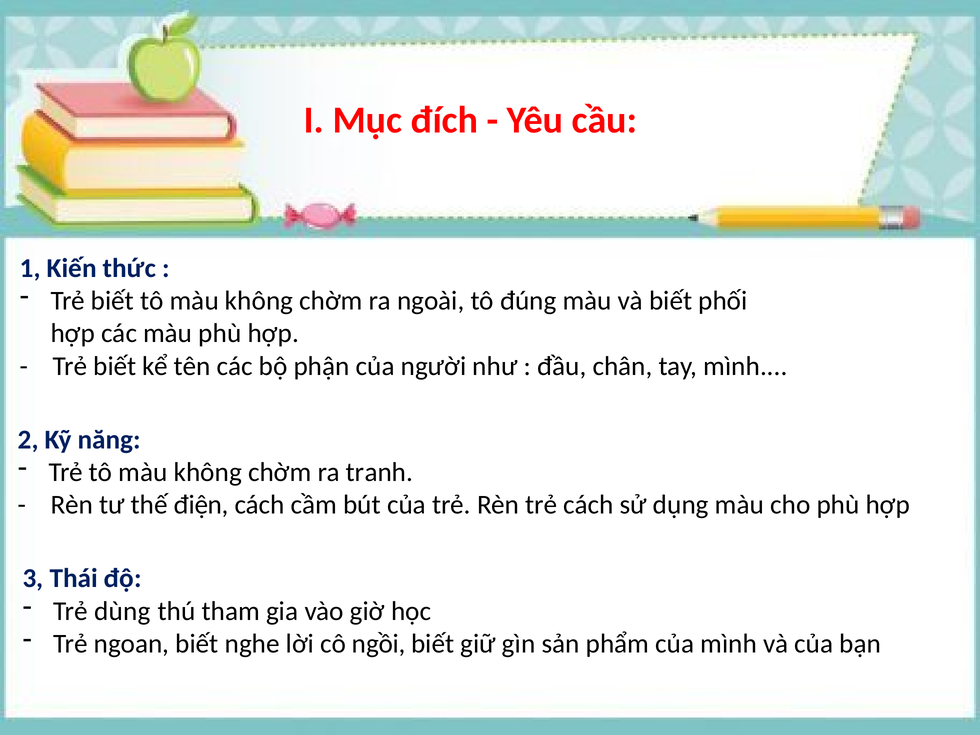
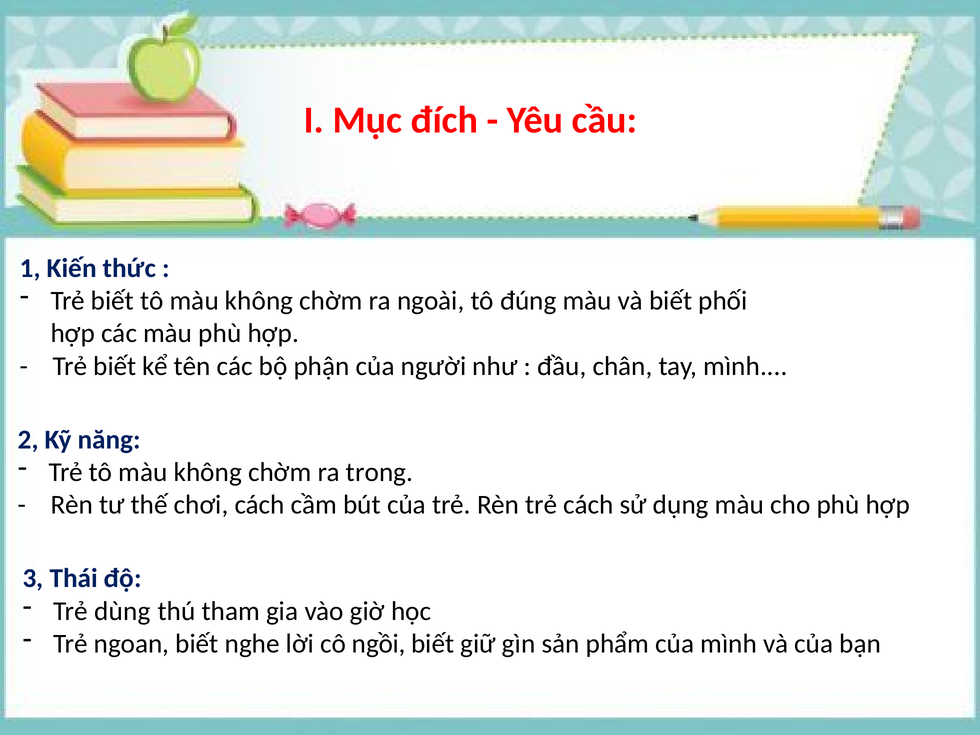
tranh: tranh -> trong (379, 472)
điện: điện -> chơi (201, 505)
